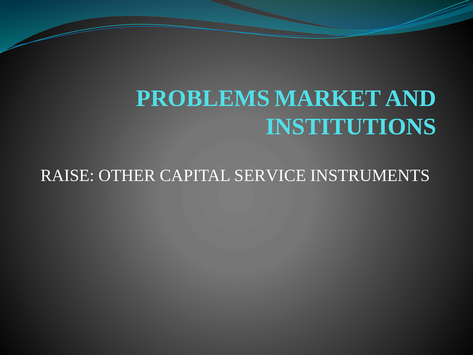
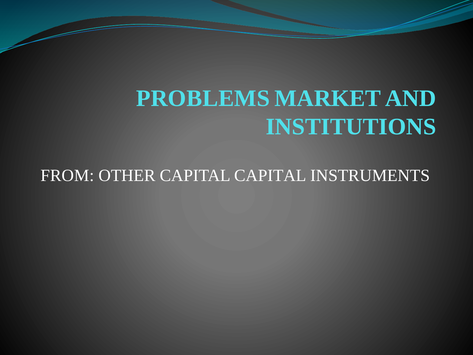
RAISE: RAISE -> FROM (67, 175)
CAPITAL SERVICE: SERVICE -> CAPITAL (270, 175)
